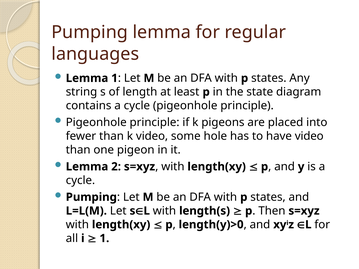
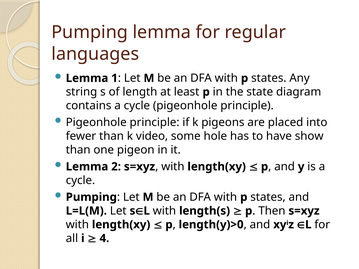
have video: video -> show (309, 136)
1: 1 -> 4 (104, 239)
